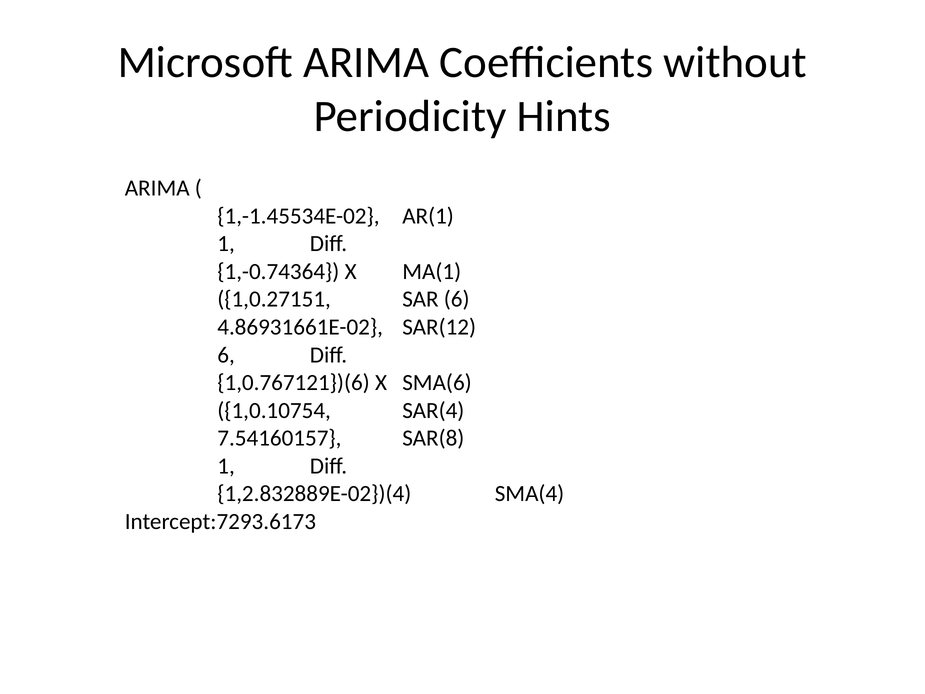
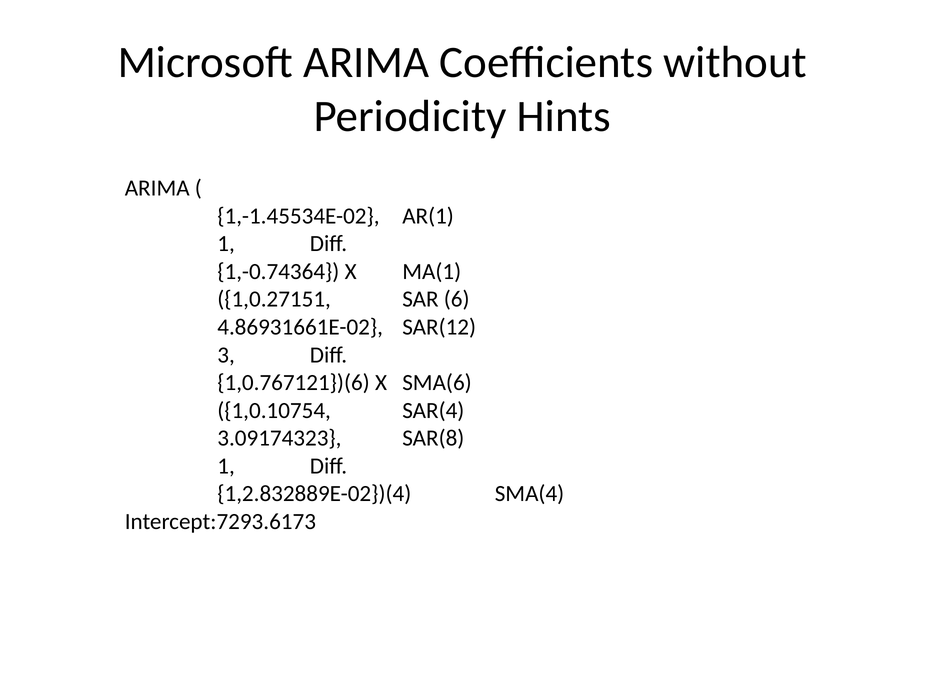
6: 6 -> 3 (226, 355)
7.54160157: 7.54160157 -> 3.09174323 (279, 438)
